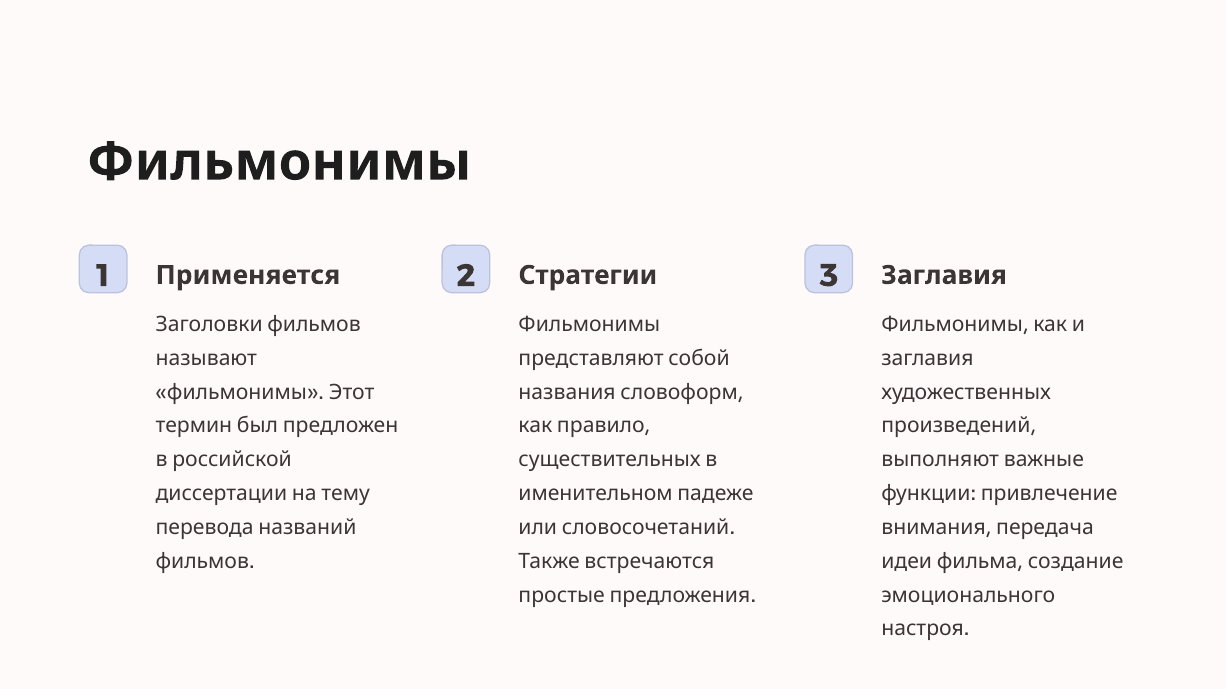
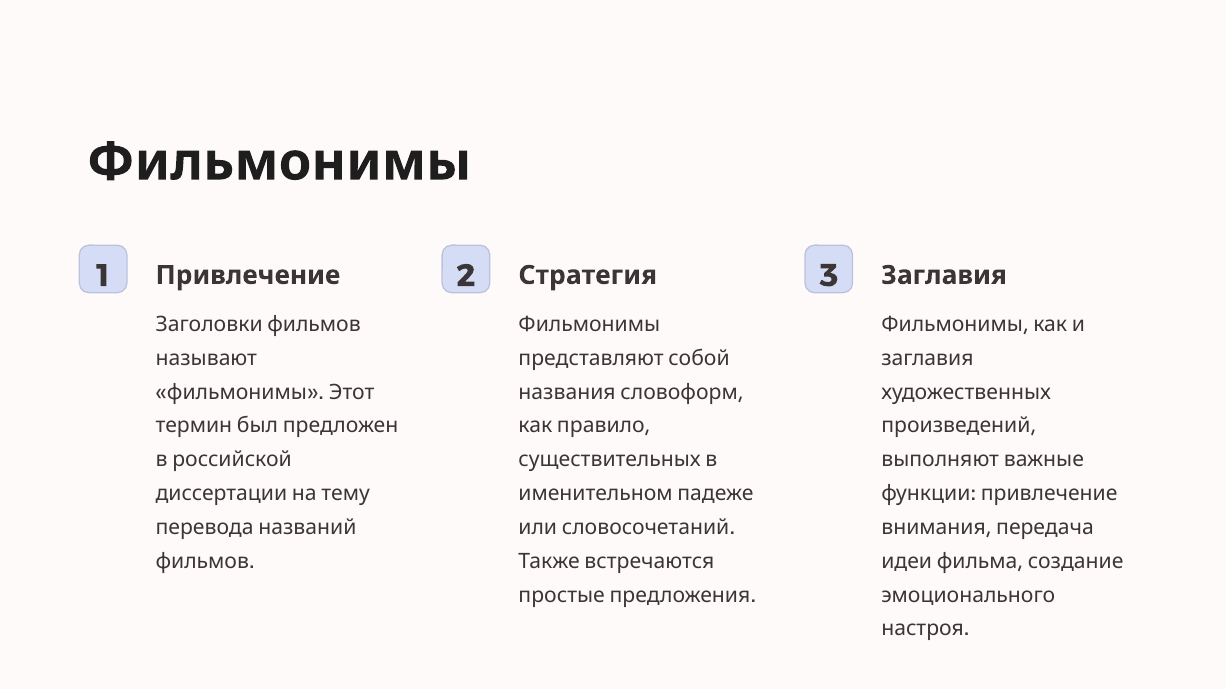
1 Применяется: Применяется -> Привлечение (248, 275)
Стратегии: Стратегии -> Стратегия (588, 275)
